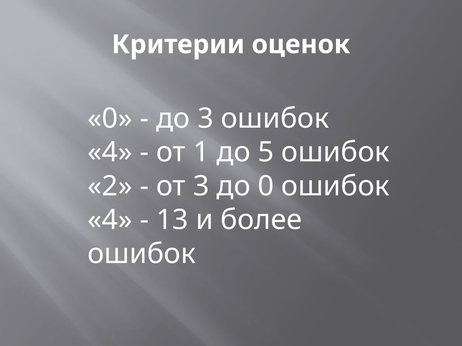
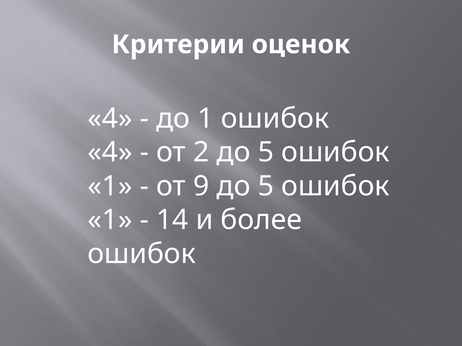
0: 0 -> 4 (110, 119)
до 3: 3 -> 1 (205, 119)
1: 1 -> 2 (201, 152)
2: 2 -> 1 (110, 186)
от 3: 3 -> 9 (201, 186)
0: 0 -> 5 (266, 186)
4: 4 -> 1 (110, 220)
13: 13 -> 14 (172, 220)
